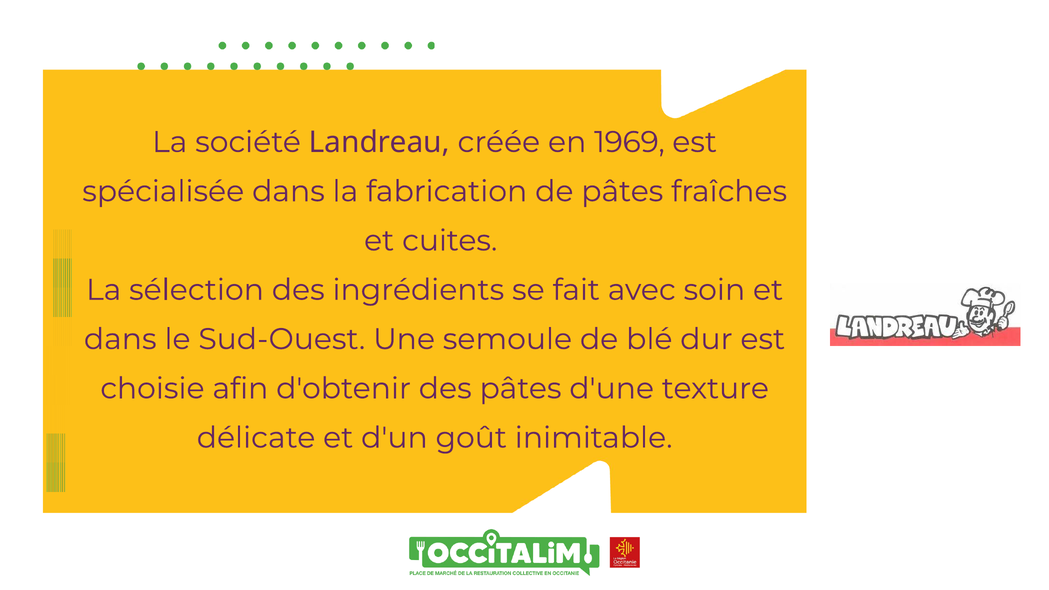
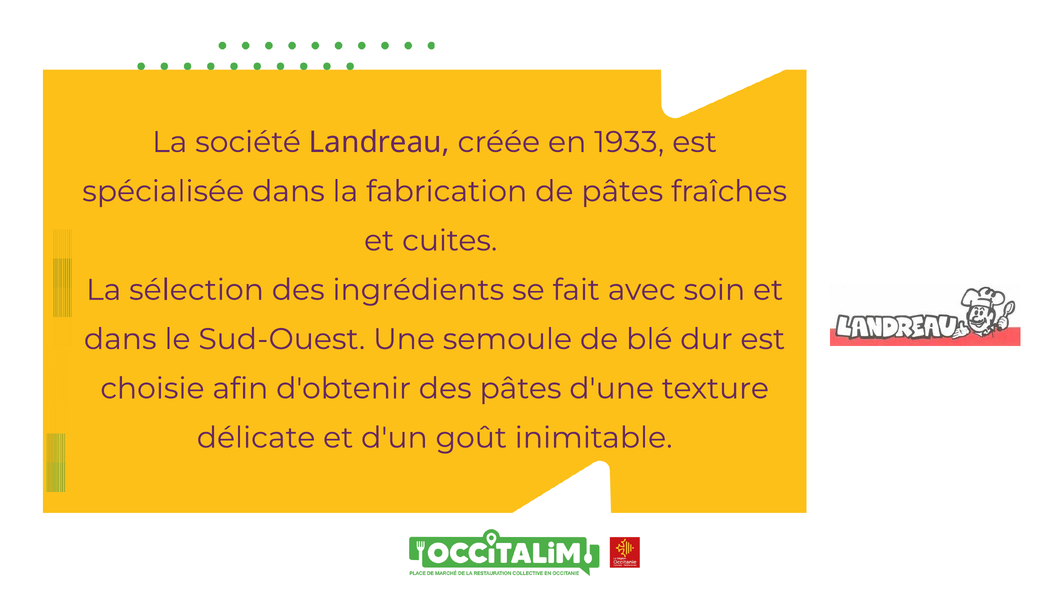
1969: 1969 -> 1933 (629, 142)
